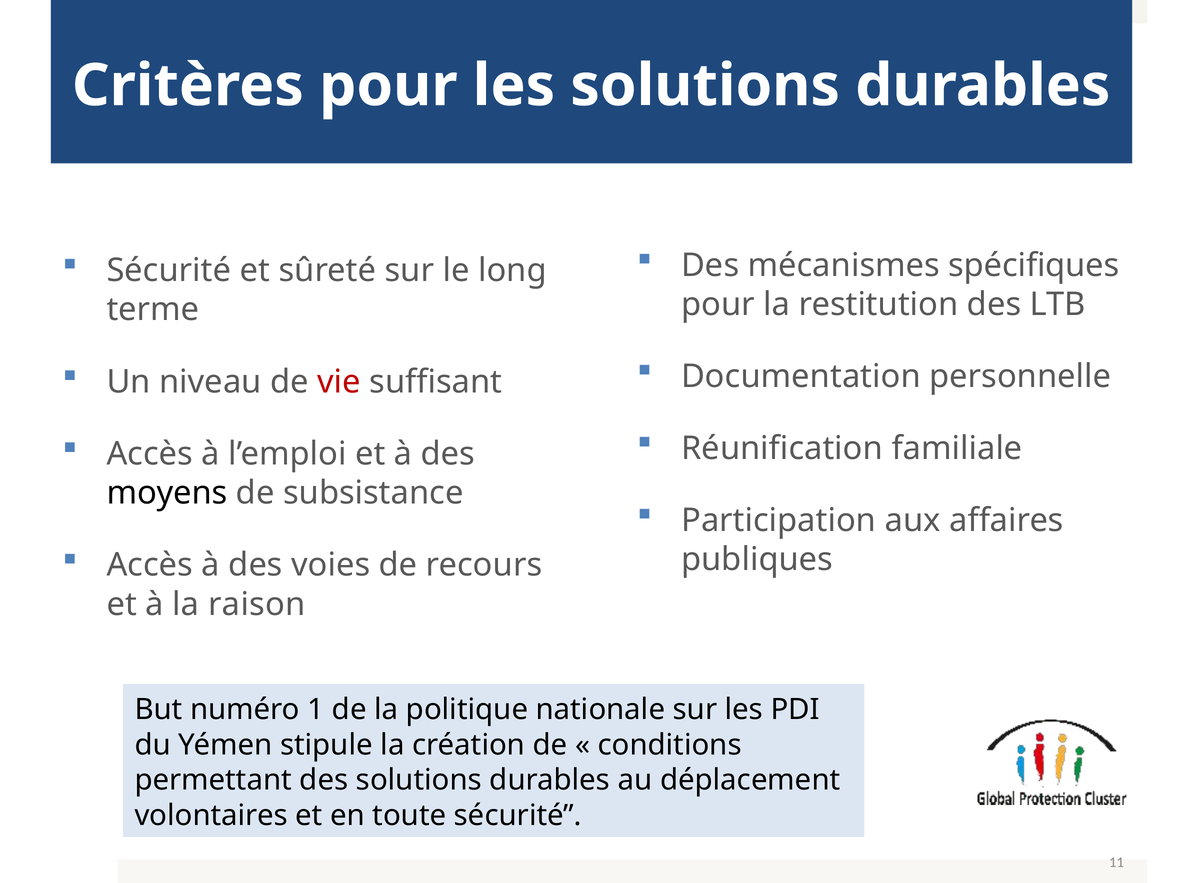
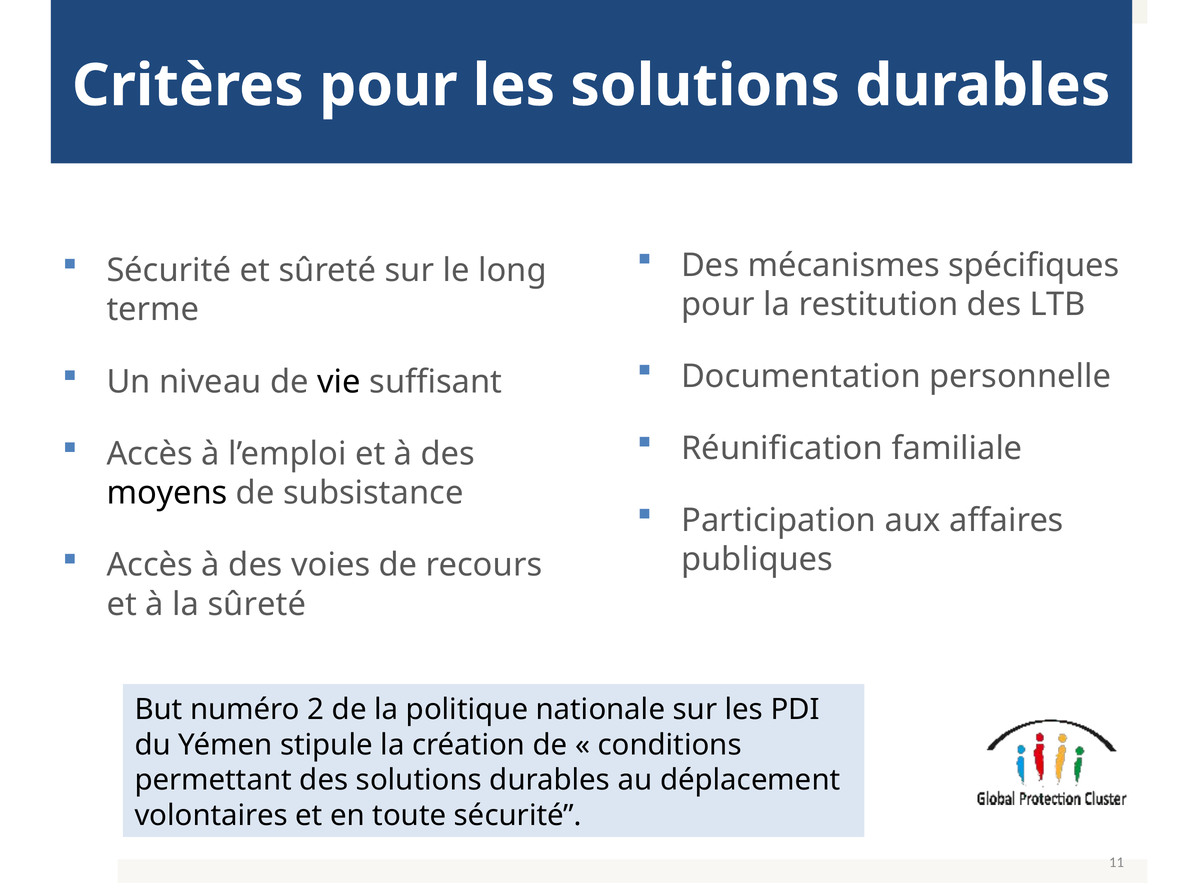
vie colour: red -> black (339, 382)
la raison: raison -> sûreté (257, 604)
1: 1 -> 2 (316, 709)
